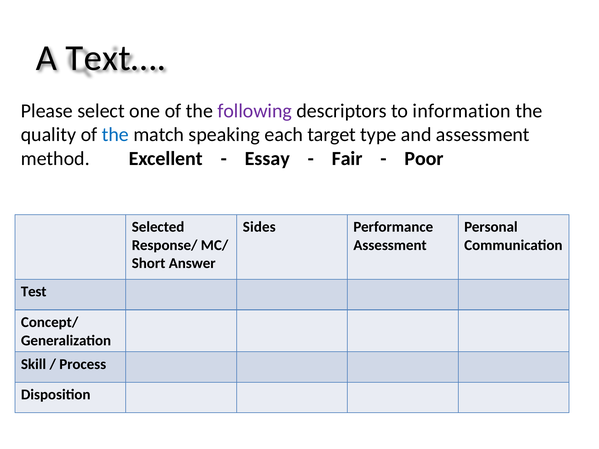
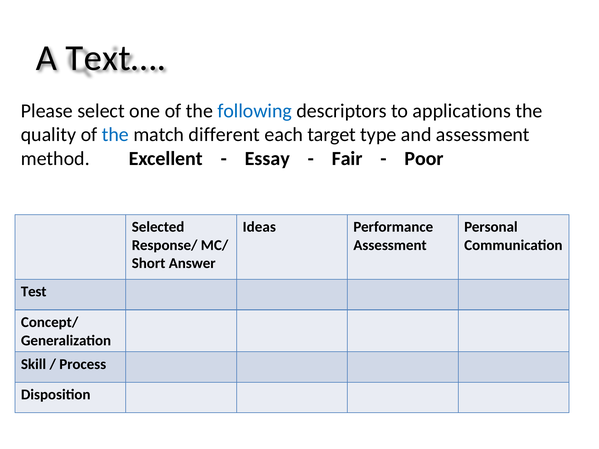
following colour: purple -> blue (255, 111)
information: information -> applications (462, 111)
speaking: speaking -> different (224, 135)
Sides: Sides -> Ideas (259, 227)
